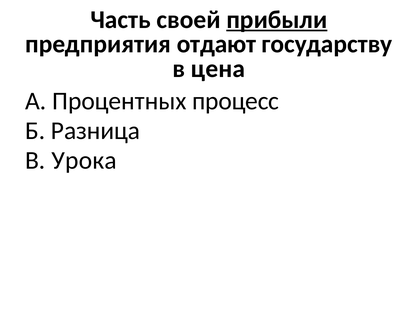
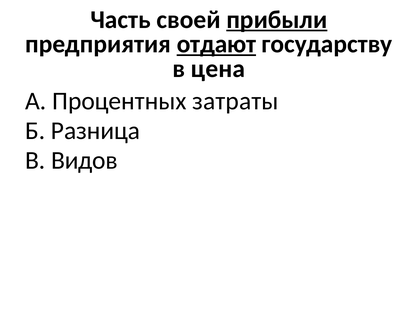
отдают underline: none -> present (216, 44)
процесс: процесс -> затраты (235, 101)
Урока: Урока -> Видов (84, 160)
